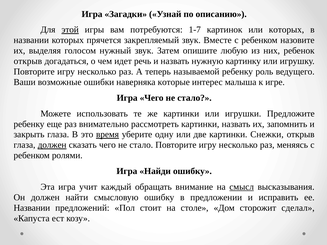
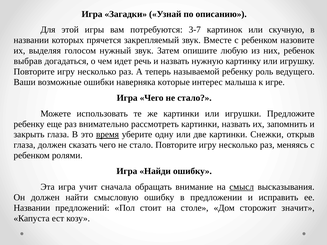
этой underline: present -> none (70, 30)
1-7: 1-7 -> 3-7 (195, 30)
или которых: которых -> скучную (287, 30)
открыв: открыв -> выбрав (28, 61)
должен underline: present -> none (52, 145)
каждый: каждый -> сначала (116, 187)
сделал: сделал -> значит (298, 208)
